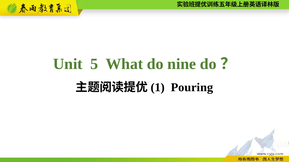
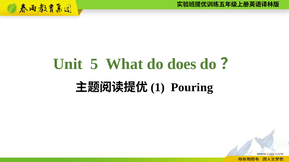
nine: nine -> does (182, 64)
